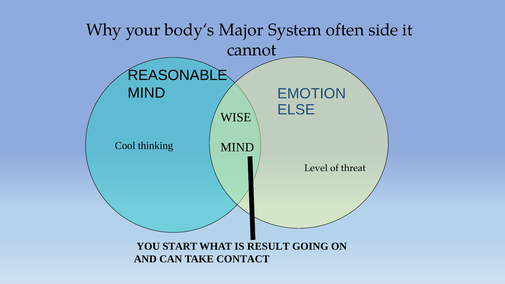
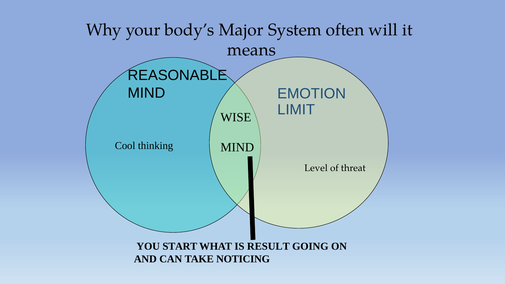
side: side -> will (383, 30)
cannot: cannot -> means (252, 50)
ELSE: ELSE -> LIMIT (296, 110)
CONTACT: CONTACT -> NOTICING (243, 259)
